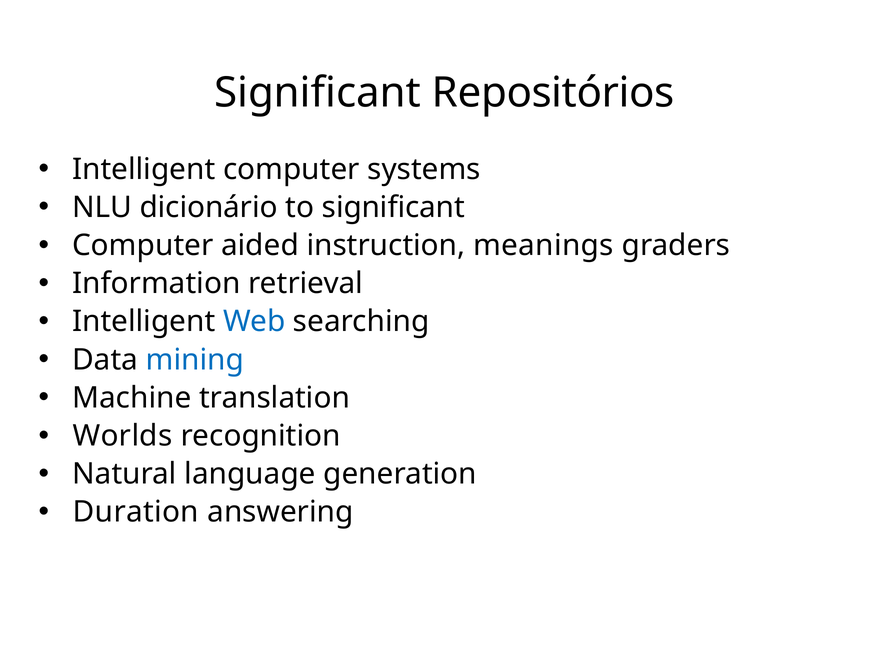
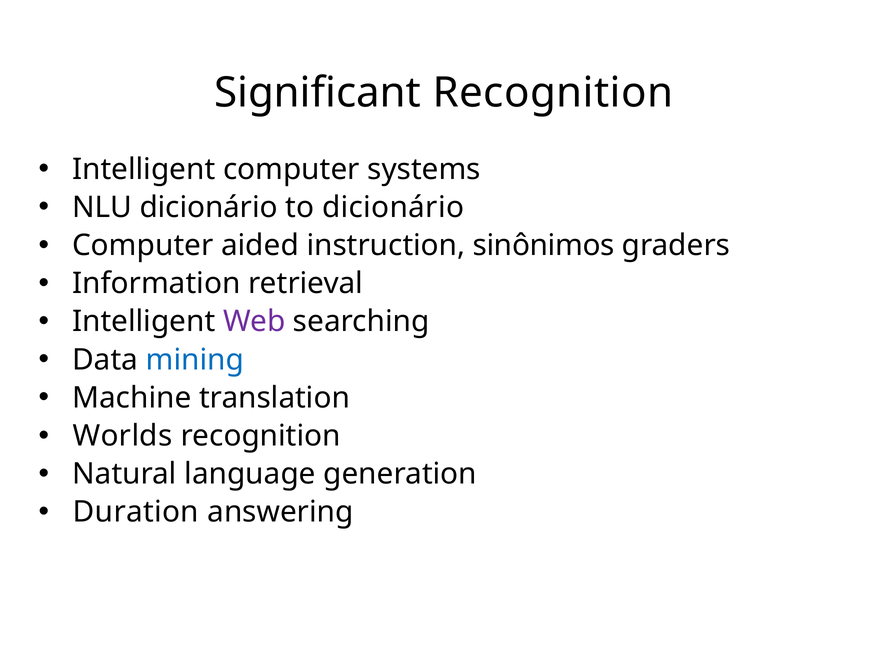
Significant Repositórios: Repositórios -> Recognition (553, 93)
to significant: significant -> dicionário (393, 207)
meanings: meanings -> sinônimos (544, 245)
Web colour: blue -> purple (254, 321)
